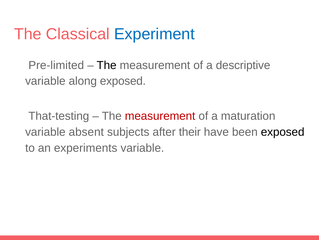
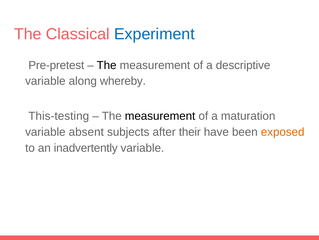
Pre-limited: Pre-limited -> Pre-pretest (56, 65)
along exposed: exposed -> whereby (123, 81)
That-testing: That-testing -> This-testing (59, 116)
measurement colour: red -> black (160, 116)
exposed colour: black -> orange (283, 132)
experiments: experiments -> inadvertently (86, 148)
